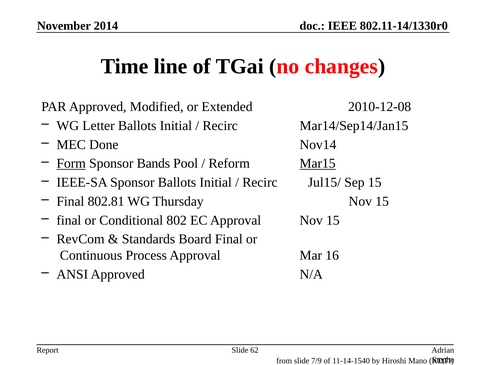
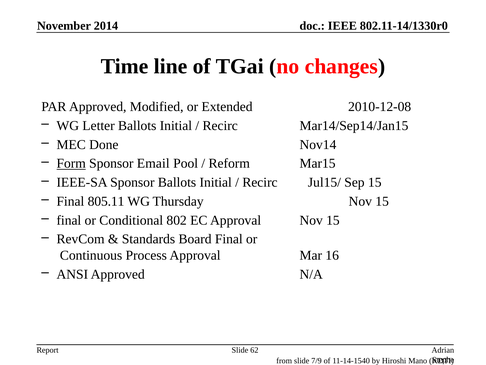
Bands: Bands -> Email (153, 163)
Mar15 underline: present -> none (318, 163)
802.81: 802.81 -> 805.11 (106, 201)
